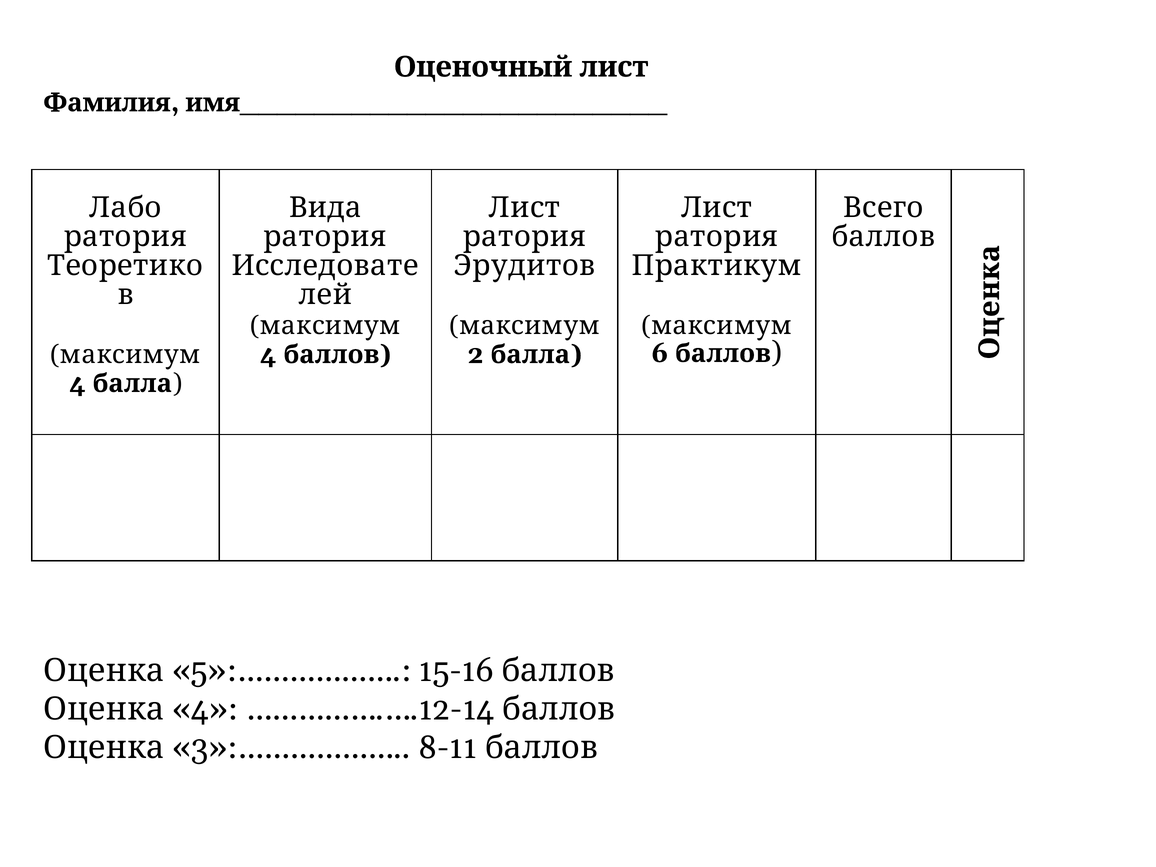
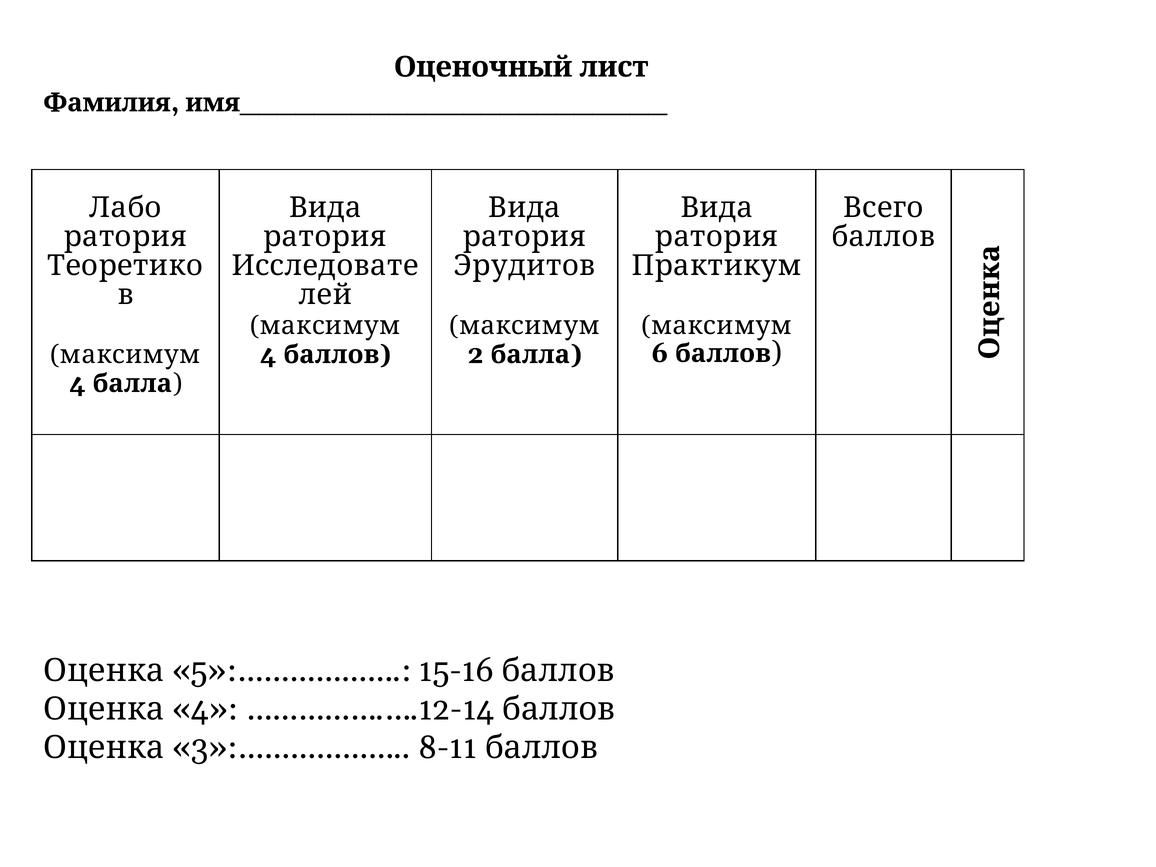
Лист: Лист -> Вида (525, 208)
Лист: Лист -> Вида (717, 208)
